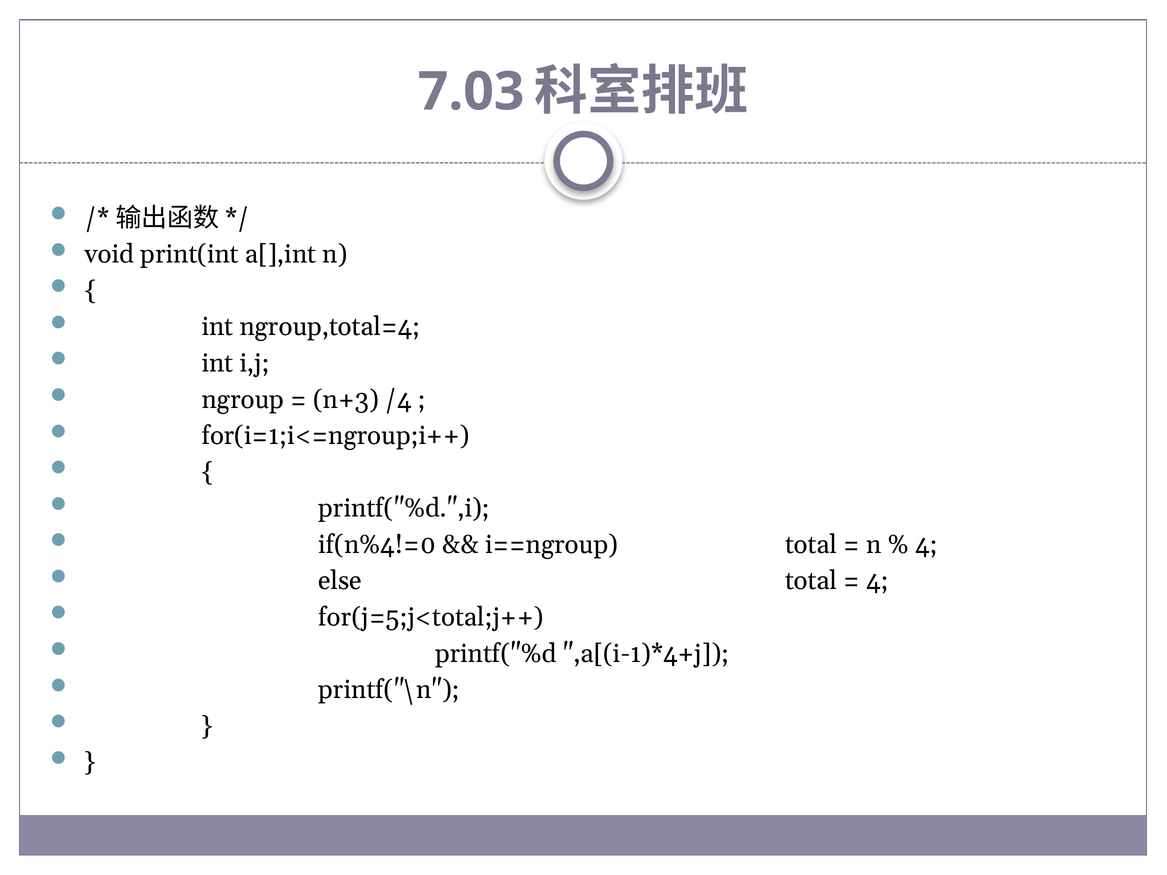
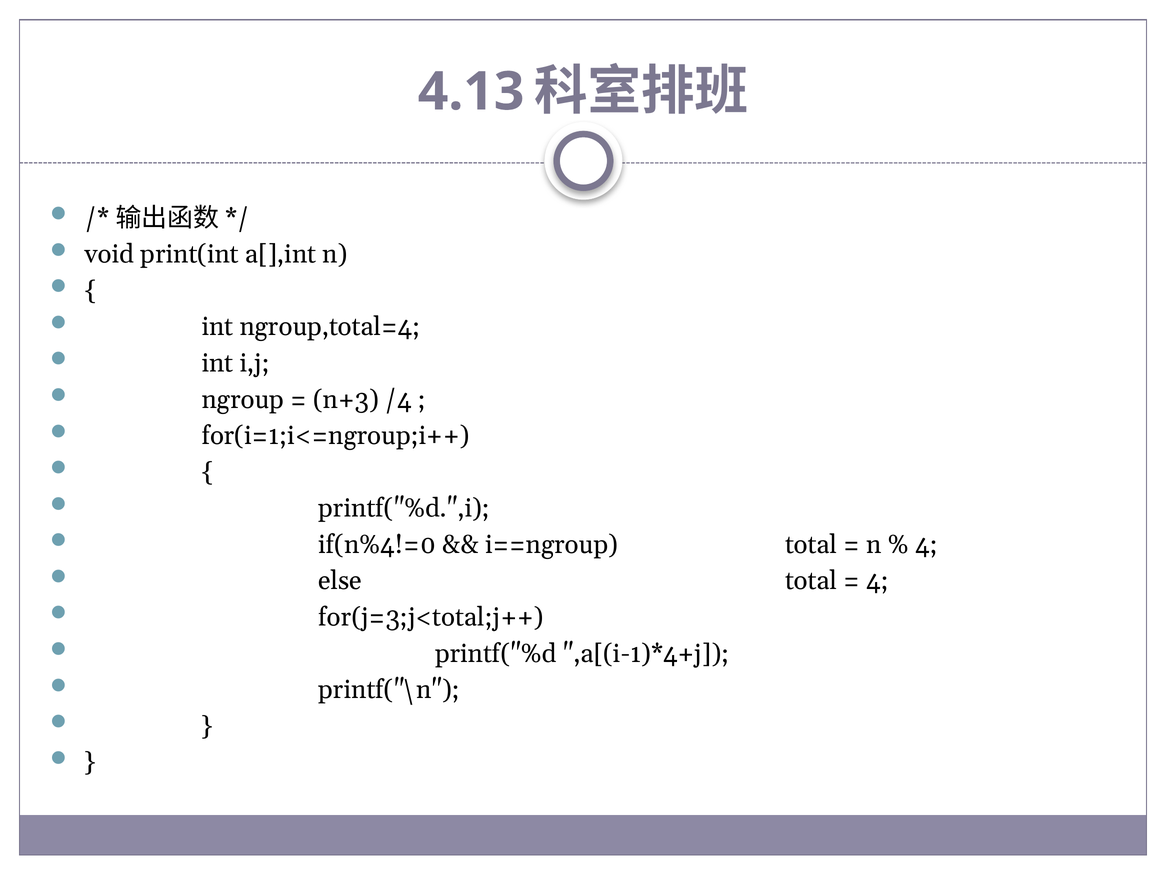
7.03: 7.03 -> 4.13 (471, 92)
for(j=5;j<total;j++: for(j=5;j<total;j++ -> for(j=3;j<total;j++ (431, 617)
